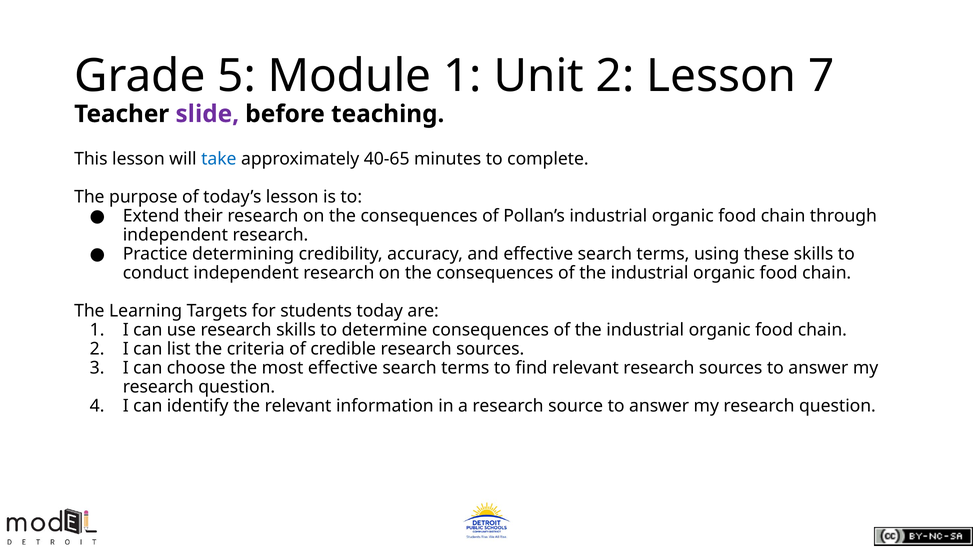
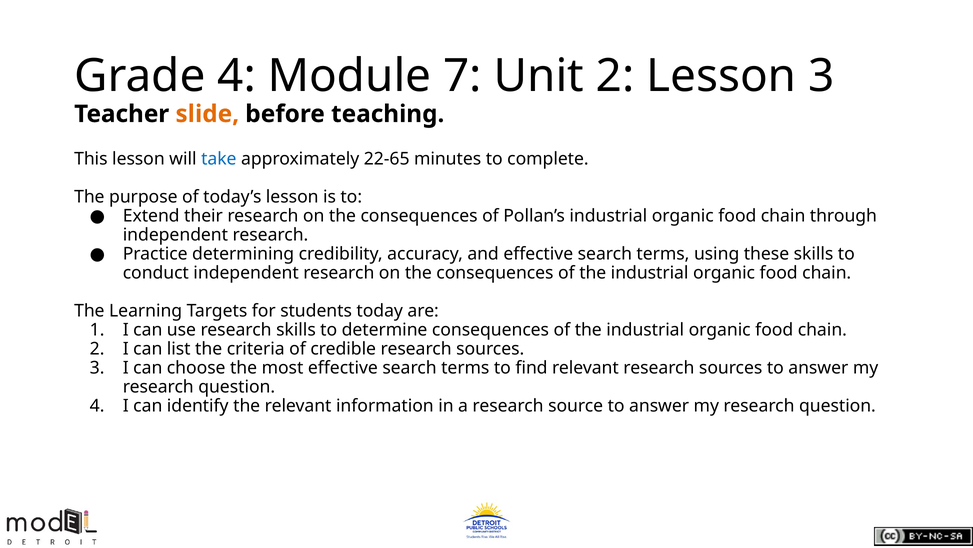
Grade 5: 5 -> 4 (237, 76)
Module 1: 1 -> 7 (462, 76)
Lesson 7: 7 -> 3 (821, 76)
slide colour: purple -> orange (207, 114)
40-65: 40-65 -> 22-65 (387, 159)
